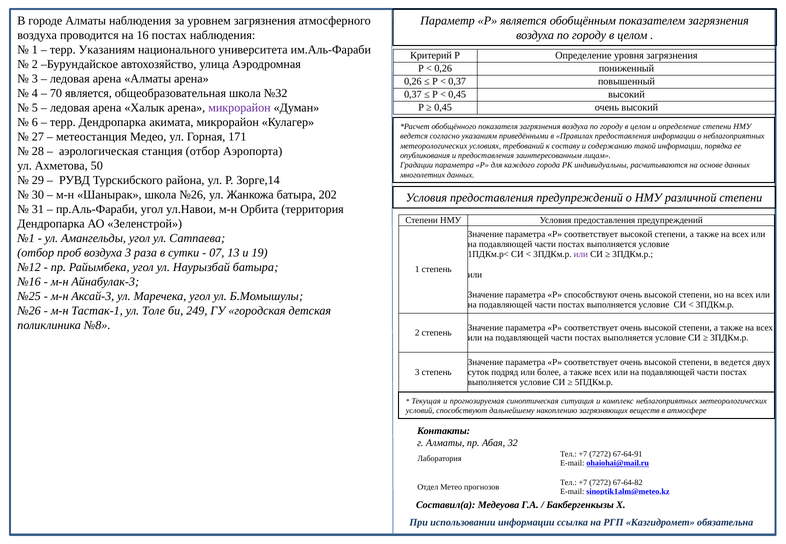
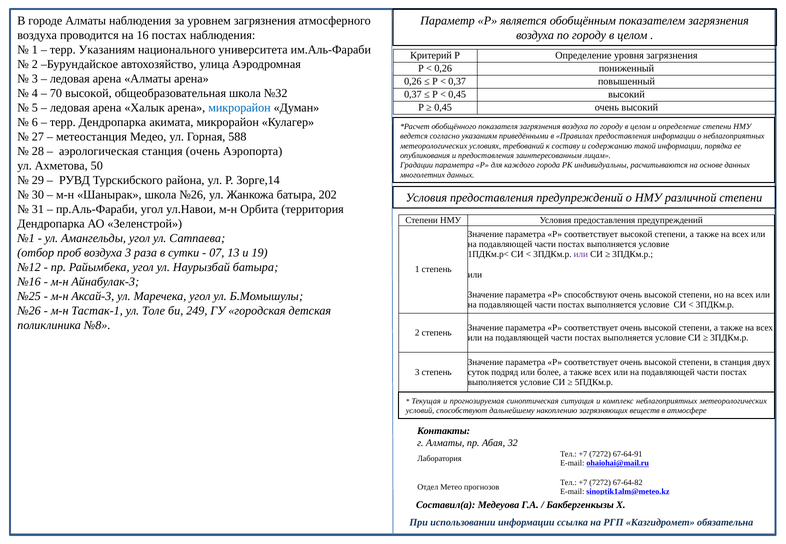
70 является: является -> высокой (88, 93)
микрорайон colour: purple -> blue (239, 108)
171: 171 -> 588 (237, 137)
станция отбор: отбор -> очень (203, 151)
в ведется: ведется -> станция (735, 362)
